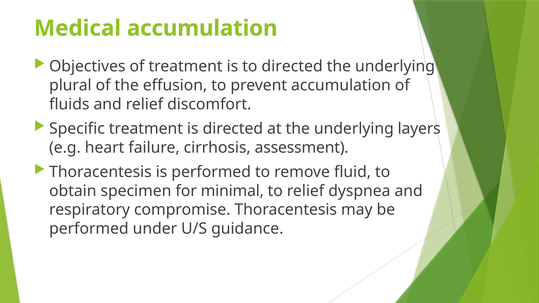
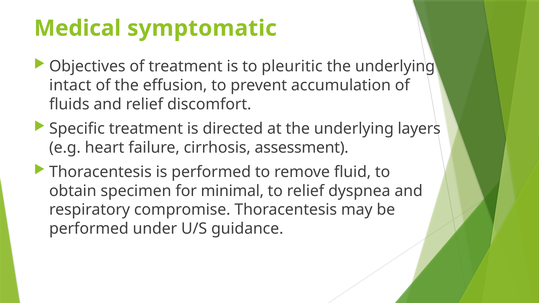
Medical accumulation: accumulation -> symptomatic (202, 28)
to directed: directed -> pleuritic (292, 66)
plural: plural -> intact (70, 85)
